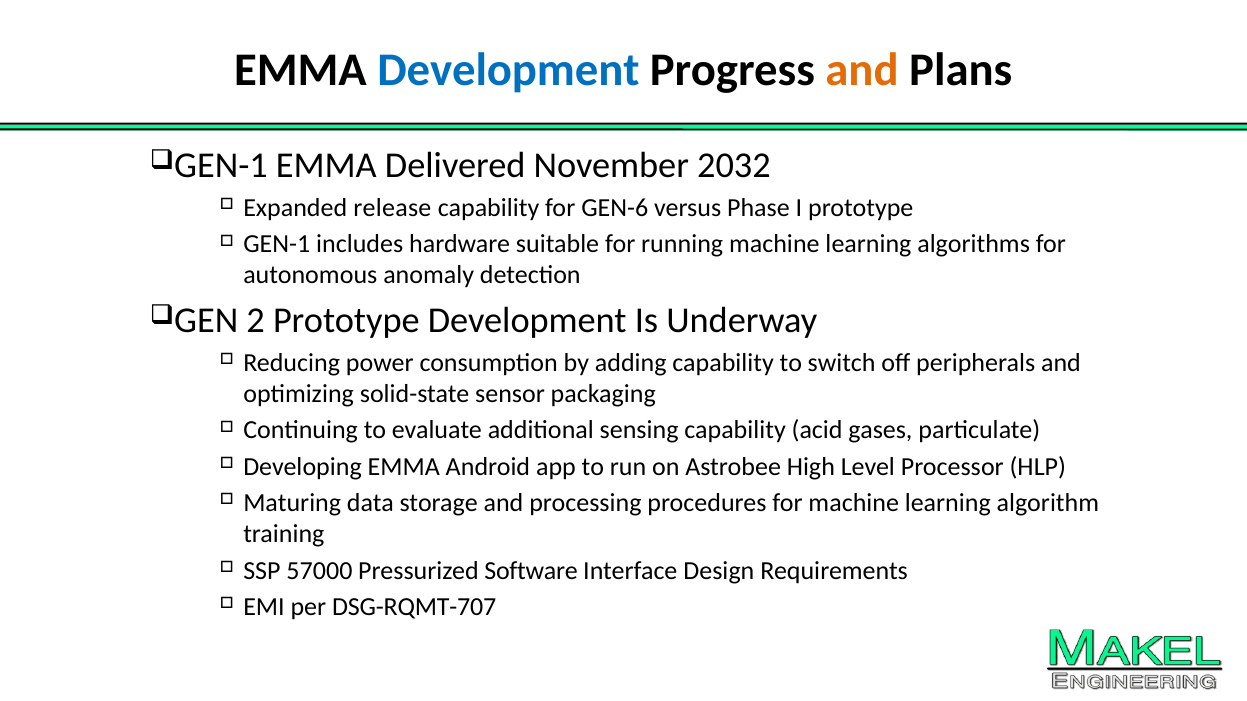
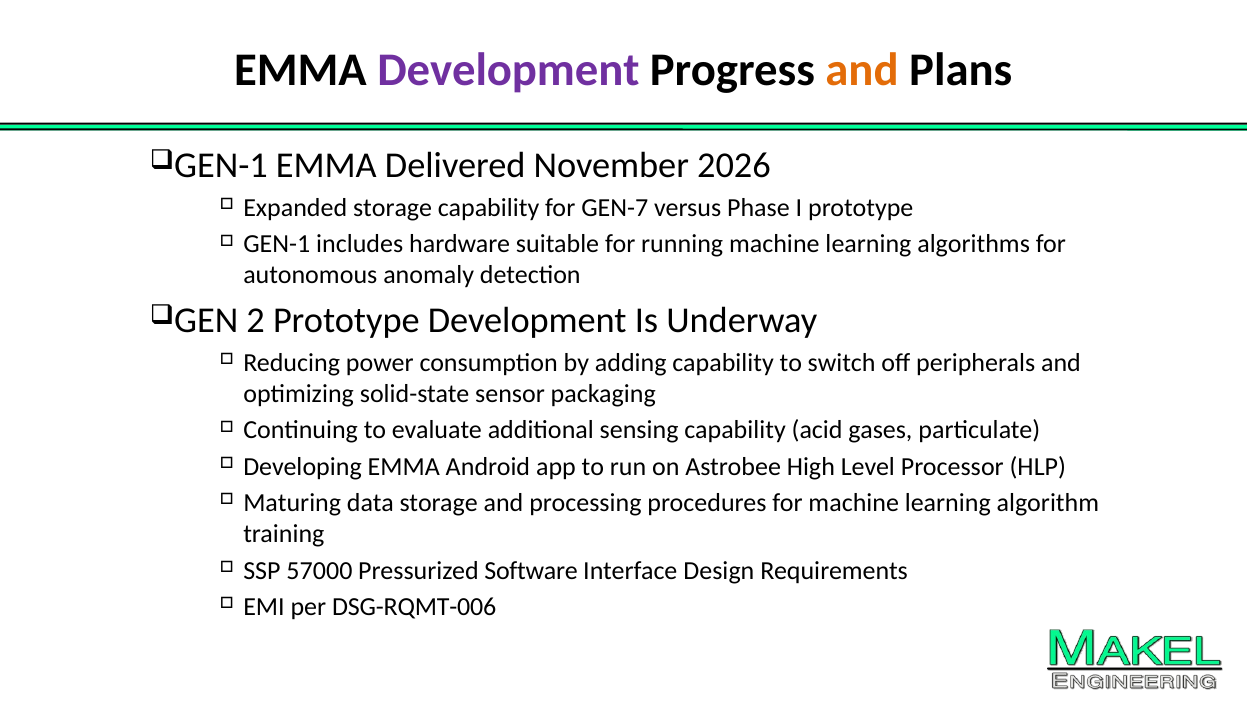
Development colour: blue -> purple (508, 70)
2032: 2032 -> 2026 (734, 166)
Expanded release: release -> storage (393, 208)
GEN-6: GEN-6 -> GEN-7 (615, 208)
DSG-RQMT-707: DSG-RQMT-707 -> DSG-RQMT-006 (414, 607)
